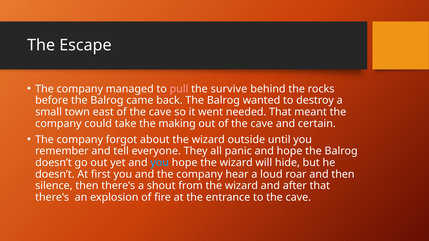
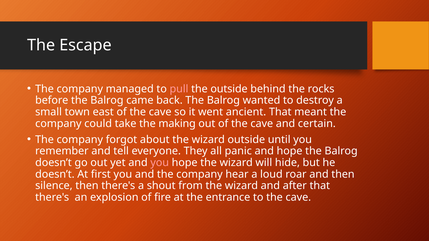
the survive: survive -> outside (229, 89)
needed: needed -> ancient (246, 112)
you colour: light blue -> pink (160, 163)
